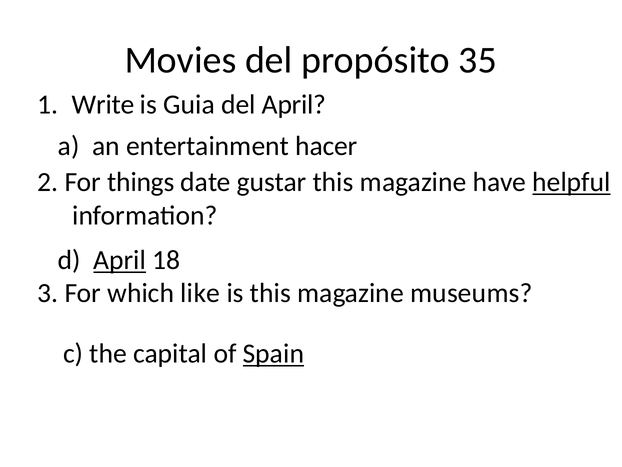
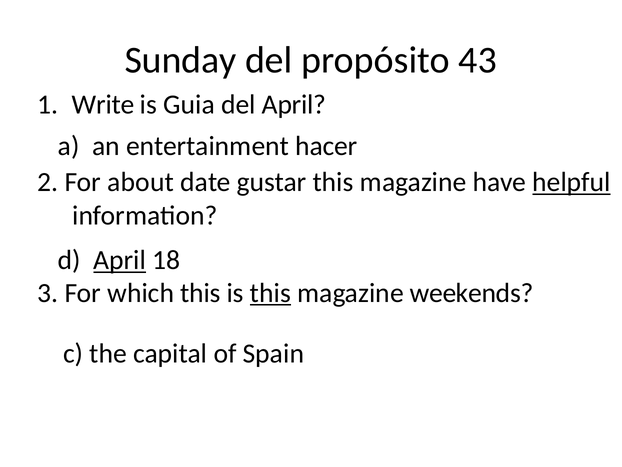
Movies: Movies -> Sunday (181, 60)
35: 35 -> 43 (478, 60)
things: things -> about (141, 182)
which like: like -> this (200, 293)
this underline: none -> present (270, 293)
museums: museums -> weekends (472, 293)
Spain underline: present -> none (273, 353)
